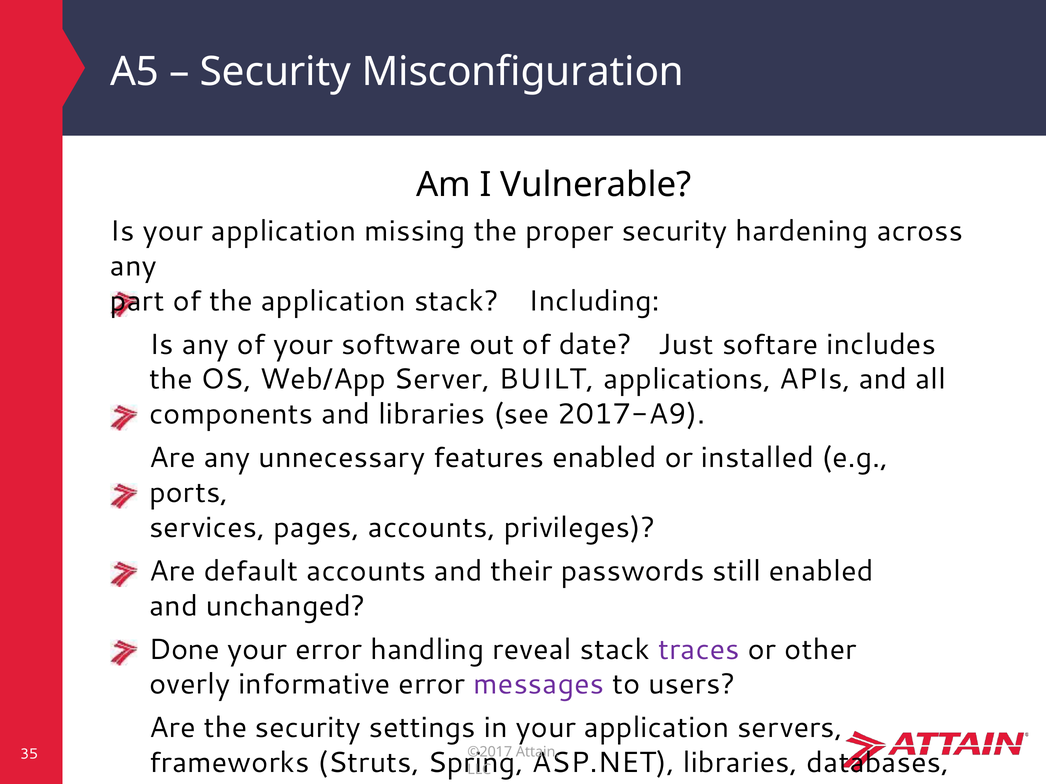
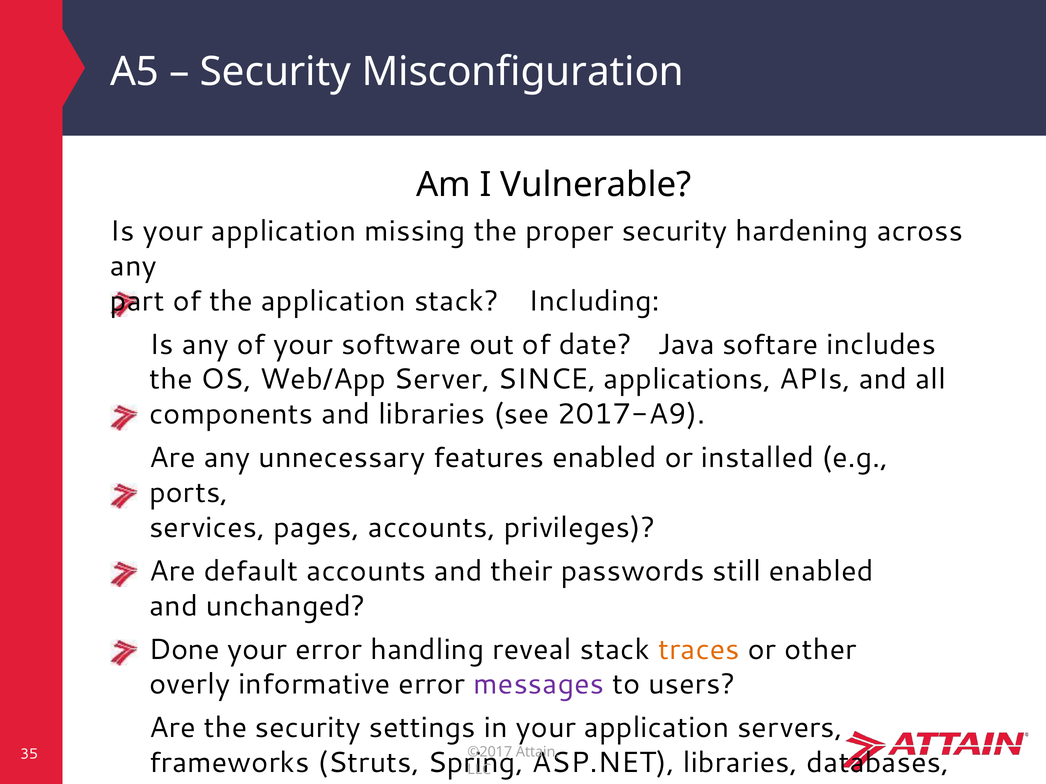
Just: Just -> Java (686, 345)
BUILT: BUILT -> SINCE (547, 380)
traces colour: purple -> orange (699, 650)
